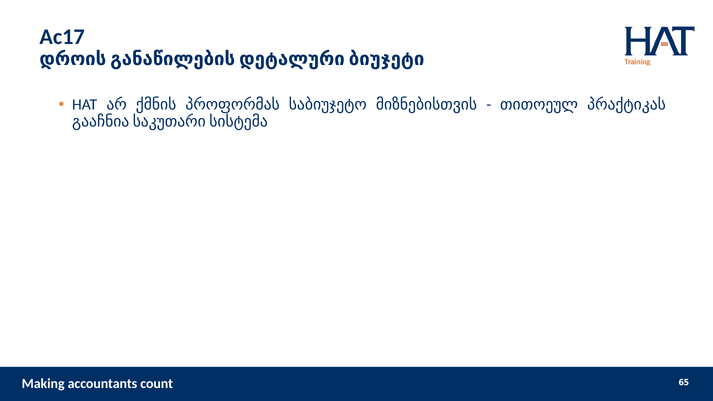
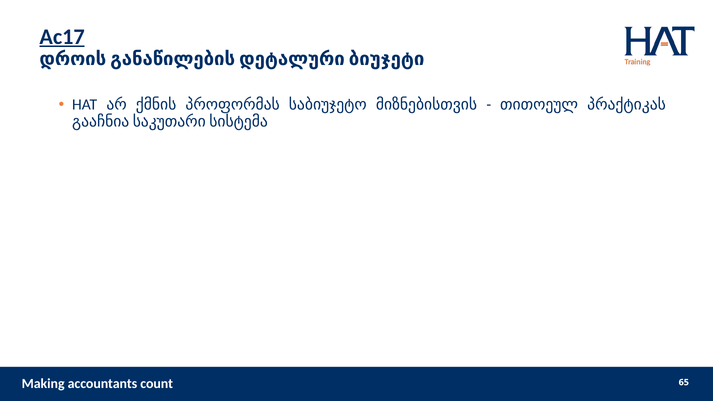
Ac17 underline: none -> present (62, 37)
